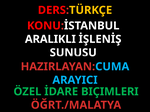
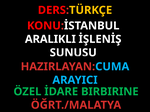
BIÇIMLERI: BIÇIMLERI -> BIRBIRINE (110, 92)
